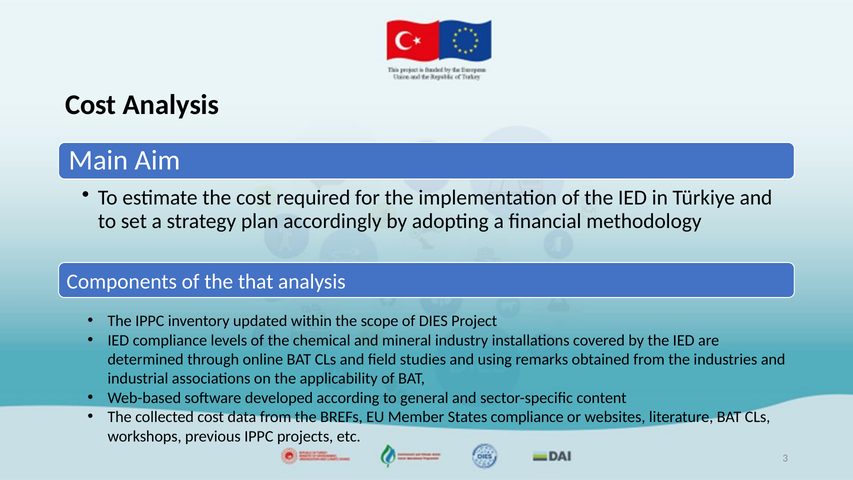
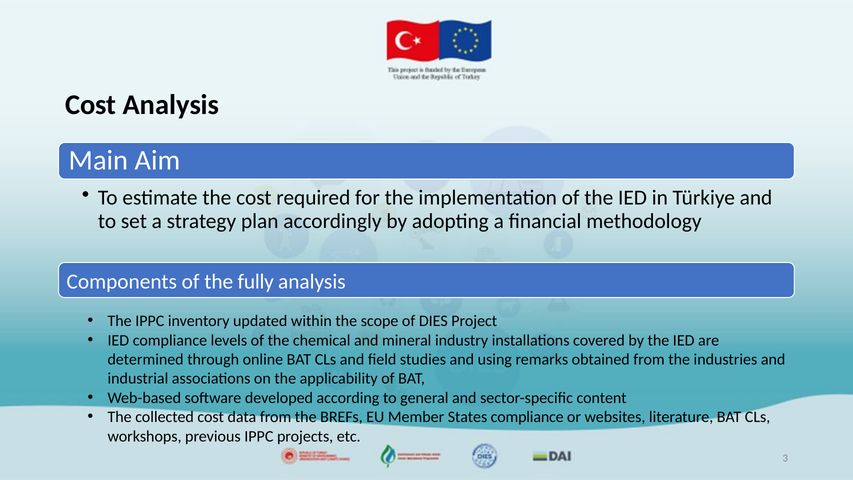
that: that -> fully (256, 281)
